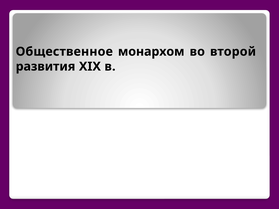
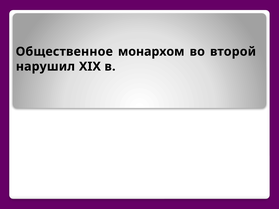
развития: развития -> нарушил (45, 67)
